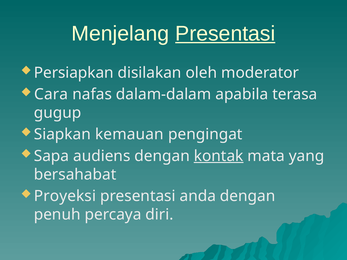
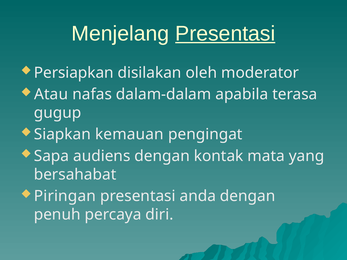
Cara: Cara -> Atau (51, 94)
kontak underline: present -> none (219, 156)
Proyeksi: Proyeksi -> Piringan (65, 196)
